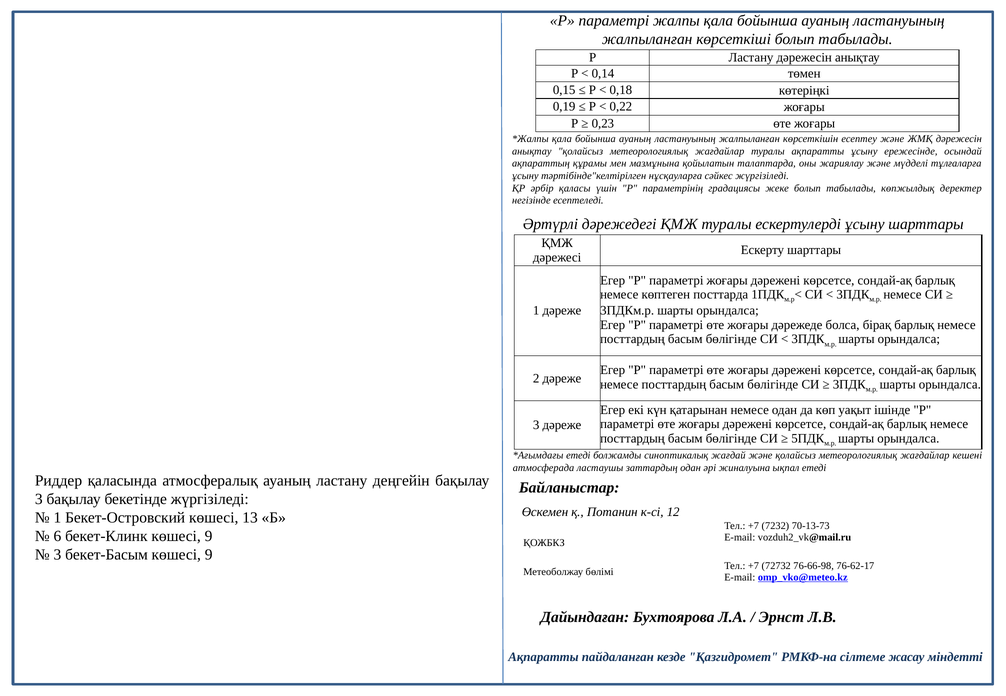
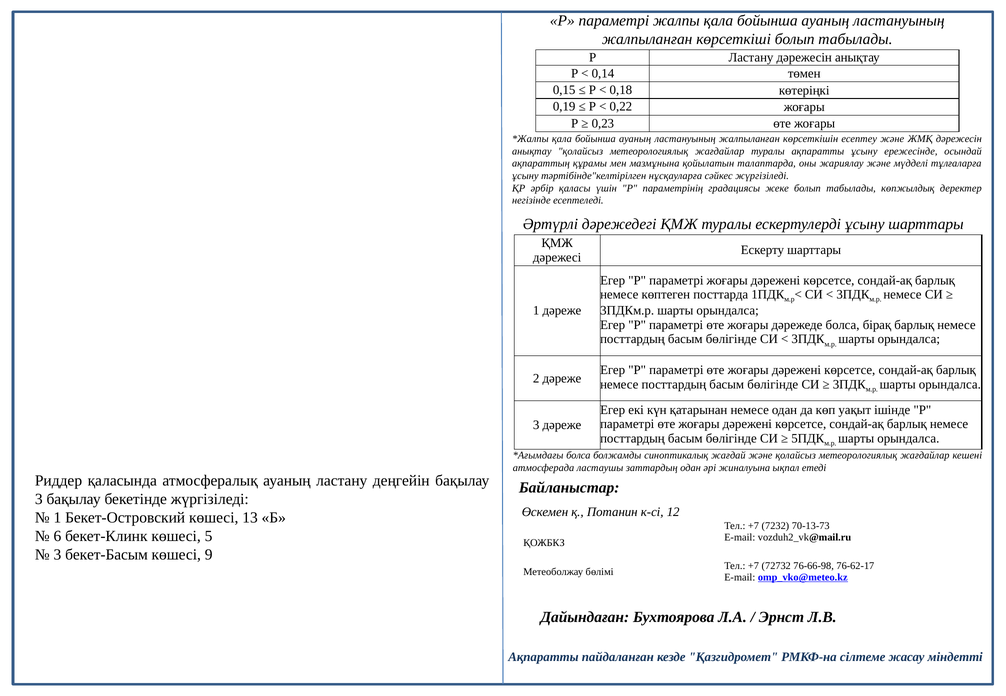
етеді: етеді -> болса (578, 456)
бекет-Клинк көшесі 9: 9 -> 5 (209, 536)
